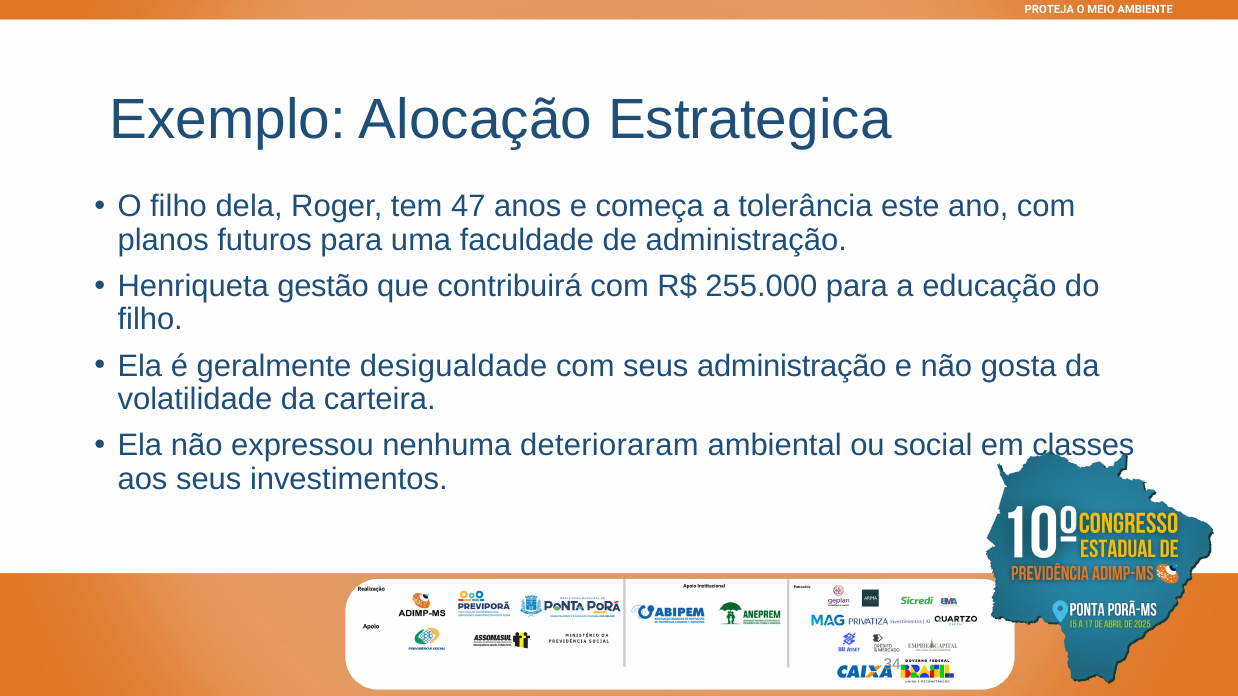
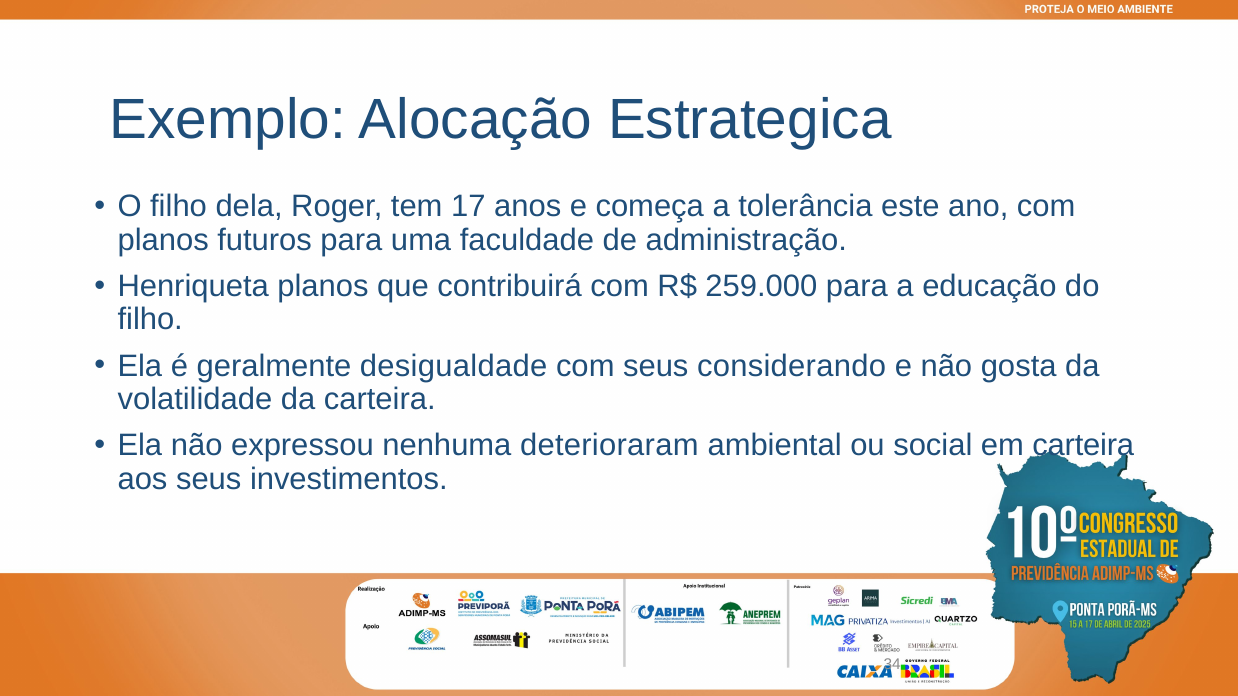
47: 47 -> 17 (468, 207)
Henriqueta gestão: gestão -> planos (323, 286)
255.000: 255.000 -> 259.000 (761, 286)
seus administração: administração -> considerando (792, 366)
em classes: classes -> carteira (1083, 446)
